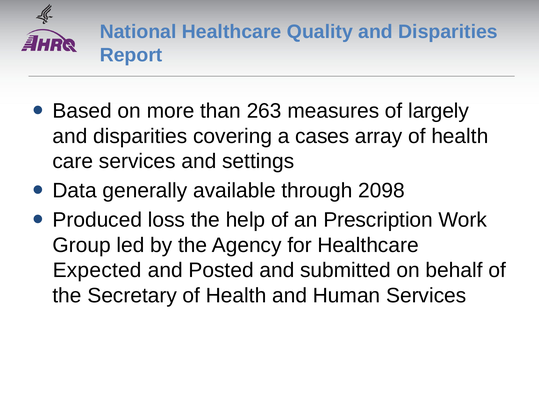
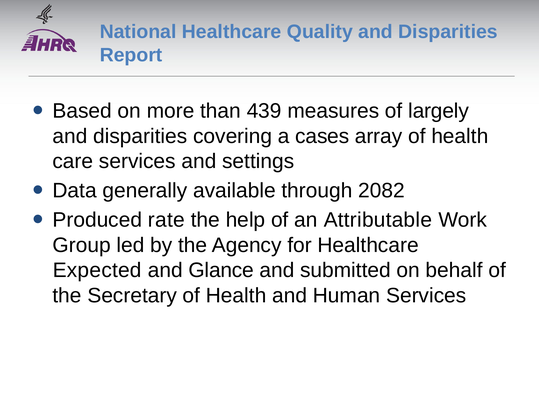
263: 263 -> 439 (264, 111)
2098: 2098 -> 2082 (382, 191)
loss: loss -> rate (166, 220)
Prescription: Prescription -> Attributable (378, 220)
Posted: Posted -> Glance (221, 270)
